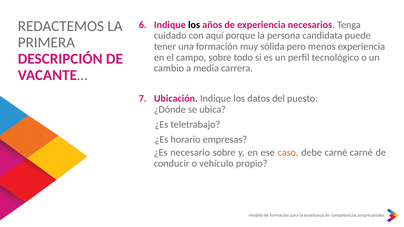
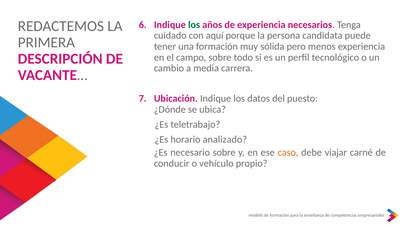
los colour: black -> green (194, 25)
empresas: empresas -> analizado (225, 140)
debe carné: carné -> viajar (336, 153)
